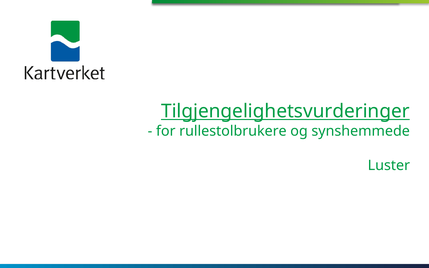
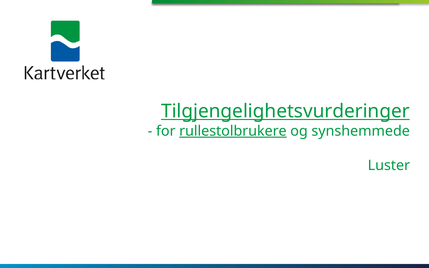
rullestolbrukere underline: none -> present (233, 131)
